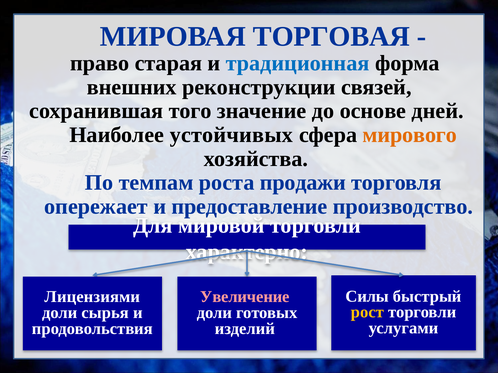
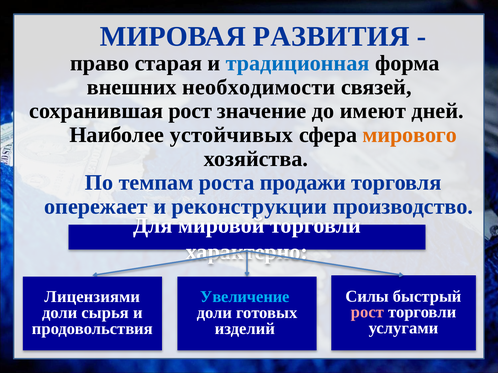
ТОРГОВАЯ: ТОРГОВАЯ -> РАЗВИТИЯ (331, 36)
реконструкции: реконструкции -> необходимости (259, 87)
сохранившая того: того -> рост (190, 111)
основе: основе -> имеют (373, 111)
предоставление: предоставление -> реконструкции (249, 207)
Увеличение colour: pink -> light blue (245, 297)
рост colour: yellow -> pink (367, 313)
